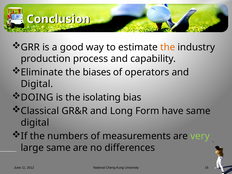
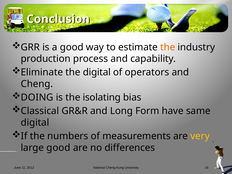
the biases: biases -> digital (97, 72)
Digital: Digital -> Cheng (37, 84)
very colour: light green -> yellow (200, 136)
large same: same -> good (58, 148)
